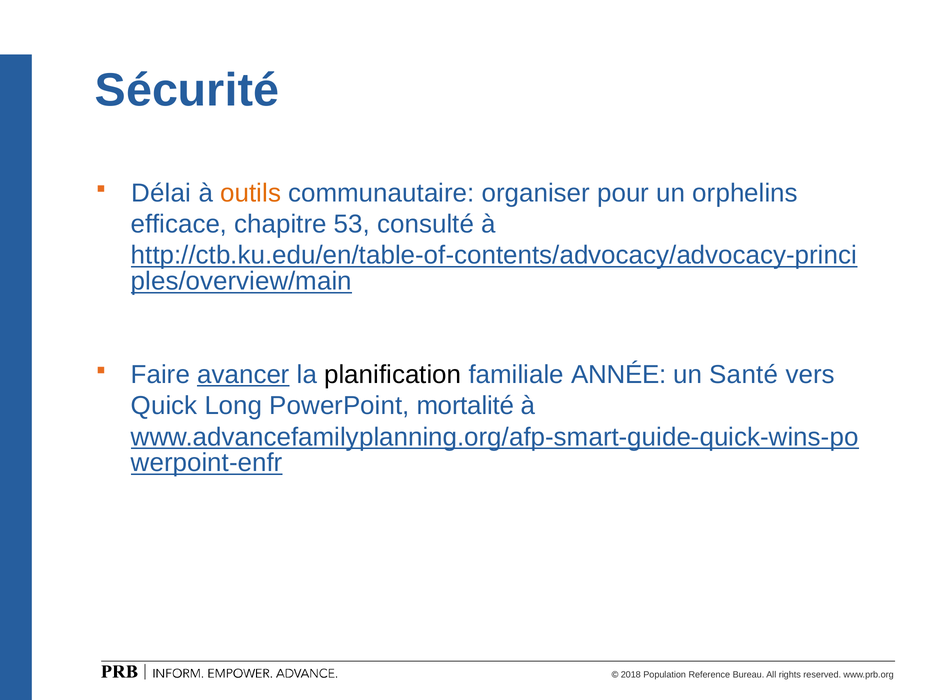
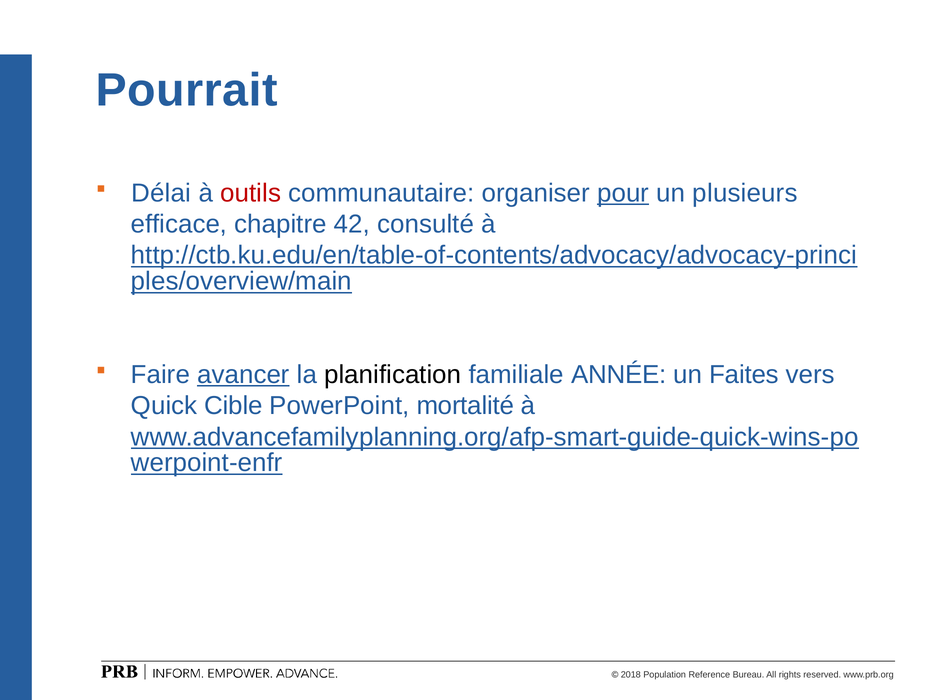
Sécurité: Sécurité -> Pourrait (187, 90)
outils colour: orange -> red (251, 193)
pour underline: none -> present (623, 193)
orphelins: orphelins -> plusieurs (745, 193)
53: 53 -> 42 (352, 224)
Santé: Santé -> Faites (744, 375)
Long: Long -> Cible (234, 406)
